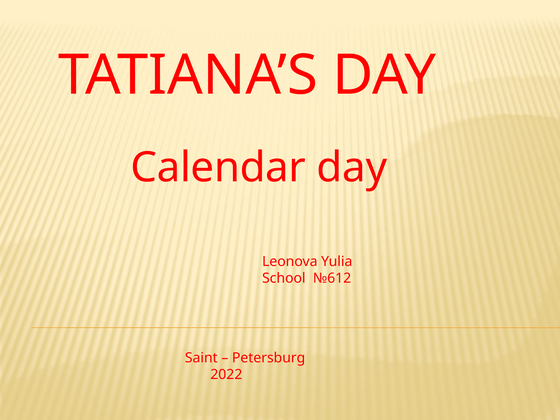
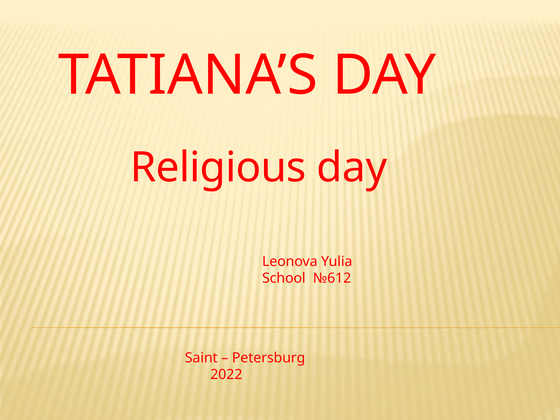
Calendar: Calendar -> Religious (218, 167)
